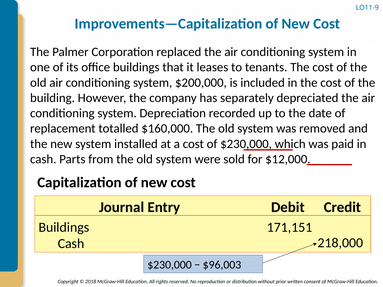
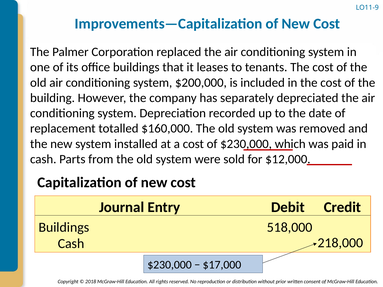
171,151: 171,151 -> 518,000 (290, 227)
$96,003: $96,003 -> $17,000 (222, 265)
